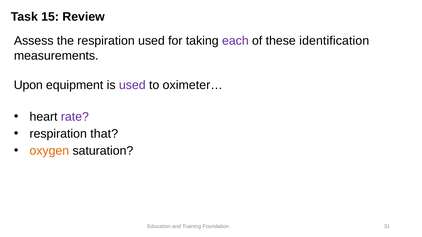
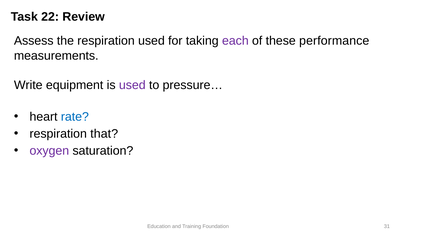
15: 15 -> 22 (50, 17)
identification: identification -> performance (334, 41)
Upon: Upon -> Write (28, 85)
oximeter…: oximeter… -> pressure… (193, 85)
rate colour: purple -> blue (75, 117)
oxygen colour: orange -> purple (49, 151)
